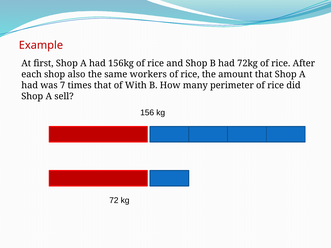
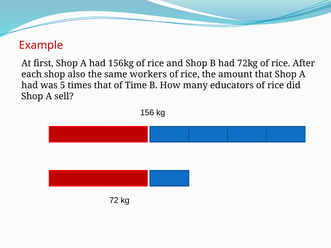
7: 7 -> 5 (63, 85)
With: With -> Time (136, 85)
perimeter: perimeter -> educators (232, 85)
